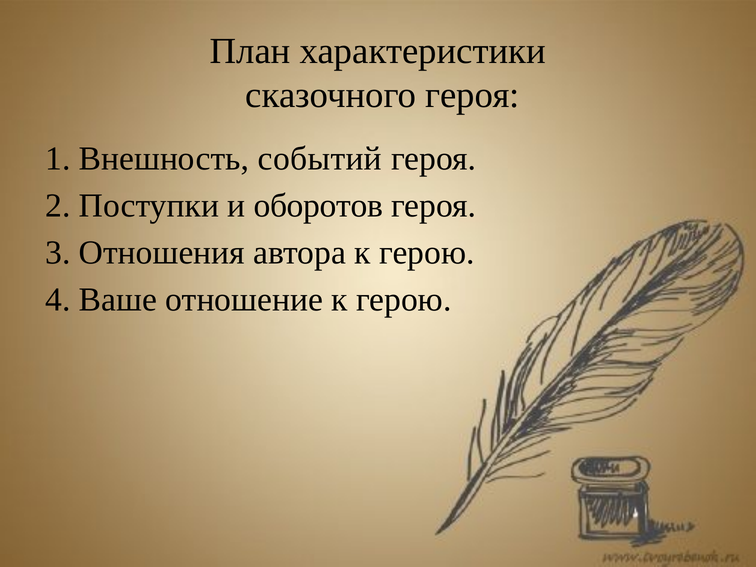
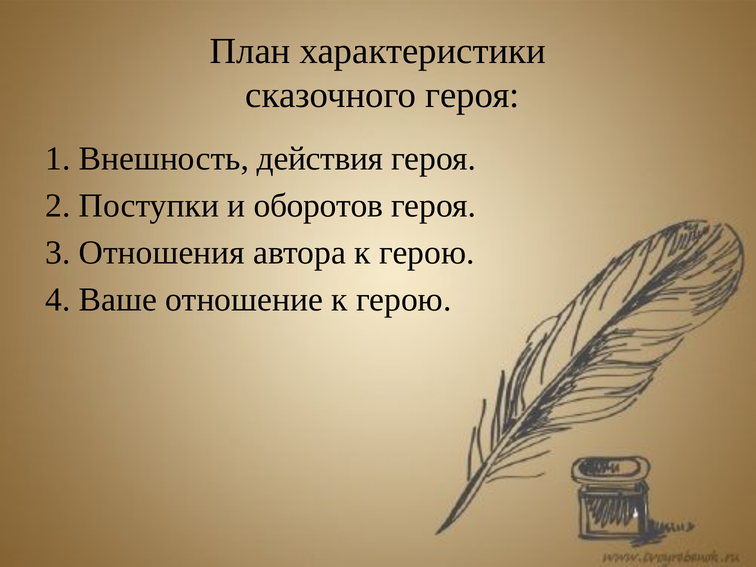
событий: событий -> действия (320, 159)
